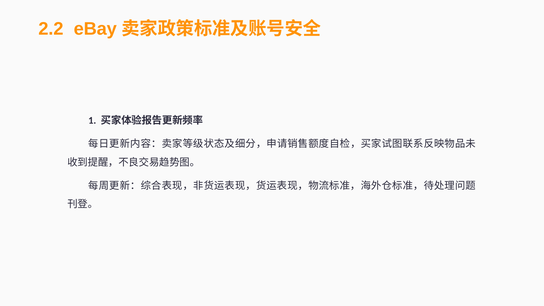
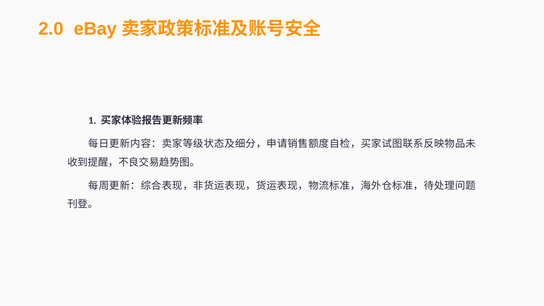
2.2: 2.2 -> 2.0 (51, 29)
